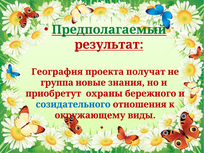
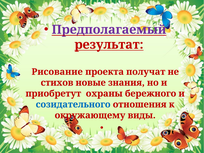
Предполагаемый colour: green -> purple (109, 30)
География: География -> Рисование (57, 72)
группа: группа -> стихов (57, 83)
